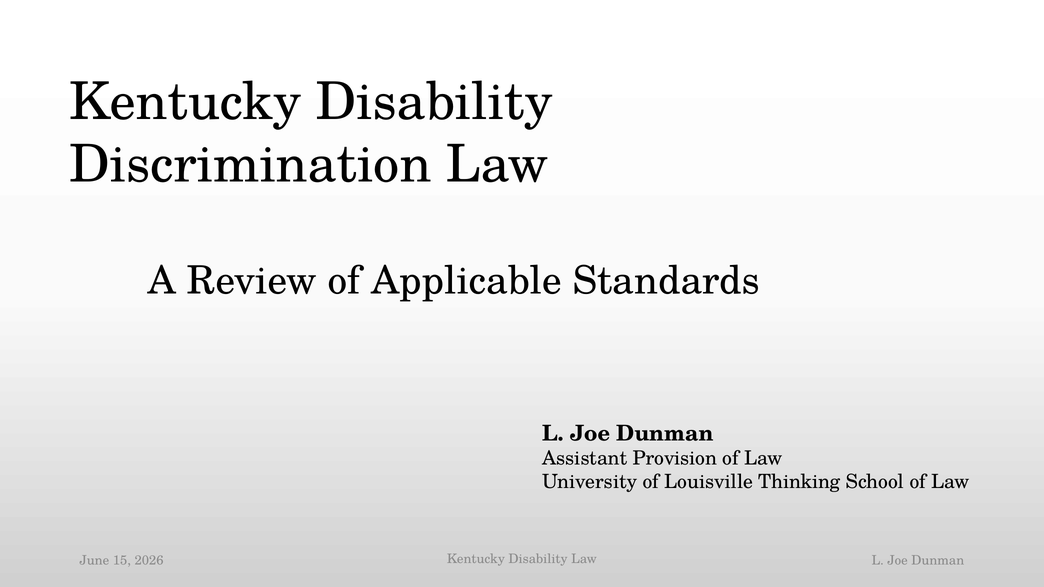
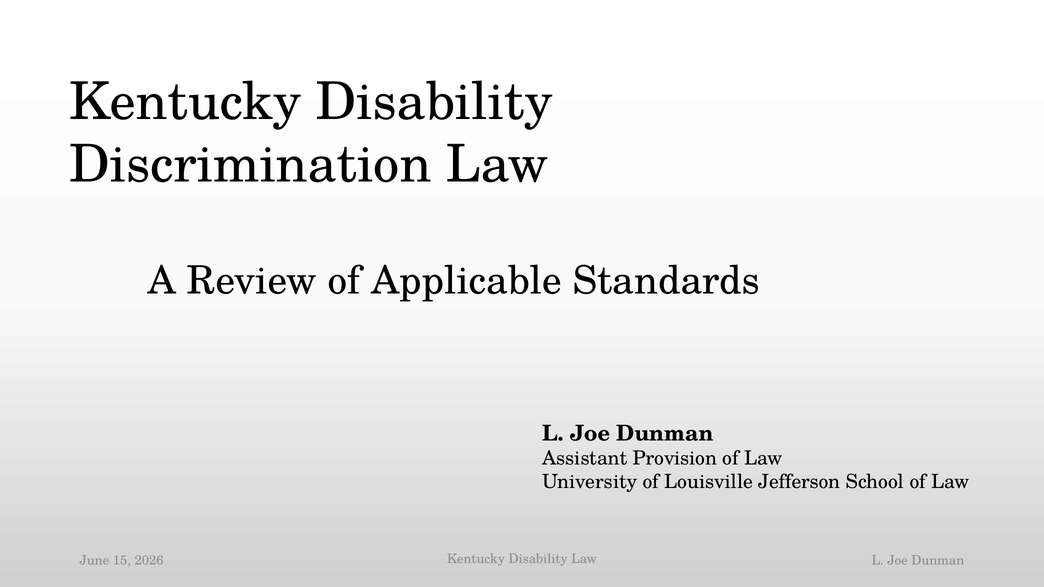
Thinking: Thinking -> Jefferson (799, 482)
